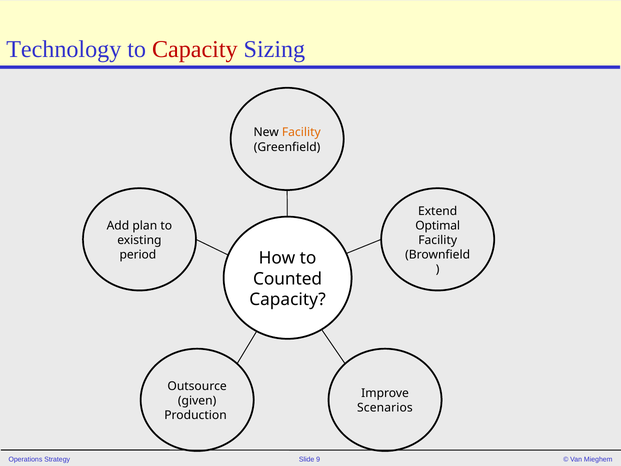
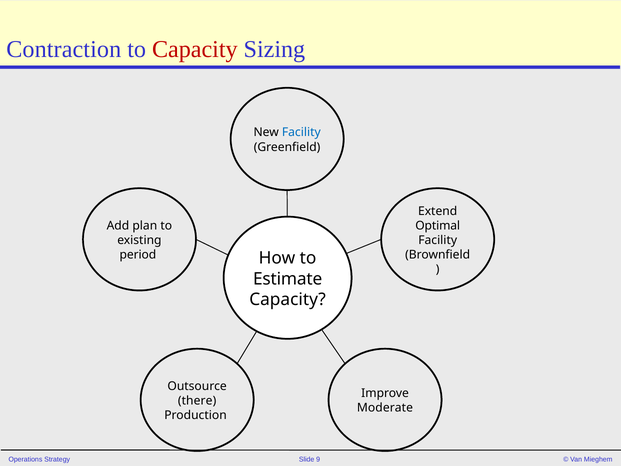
Technology: Technology -> Contraction (64, 49)
Facility colour: orange -> blue (301, 132)
Counted: Counted -> Estimate (288, 279)
given: given -> there (197, 400)
Scenarios: Scenarios -> Moderate (385, 408)
